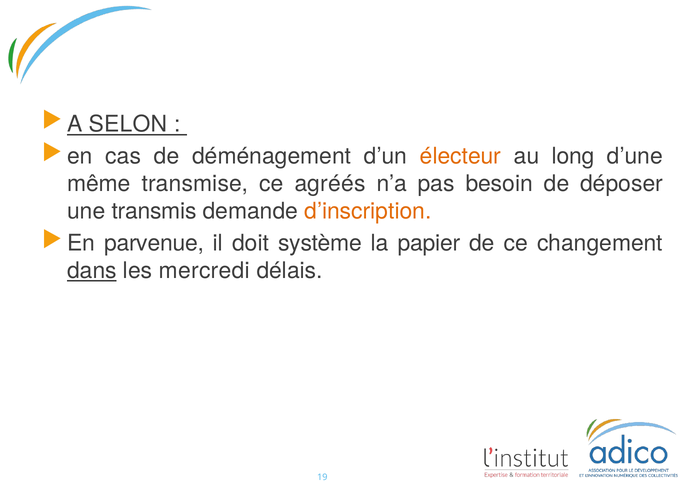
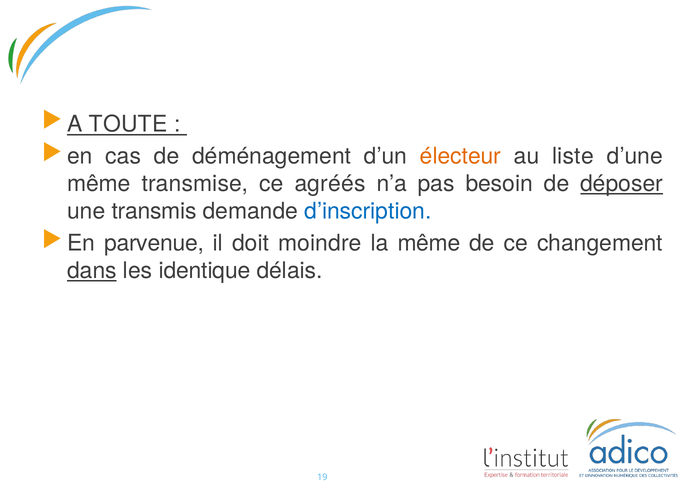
SELON: SELON -> TOUTE (128, 124)
long: long -> liste (573, 156)
déposer underline: none -> present (622, 184)
d’inscription colour: orange -> blue (368, 211)
système: système -> moindre (320, 243)
la papier: papier -> même (429, 243)
mercredi: mercredi -> identique (204, 271)
